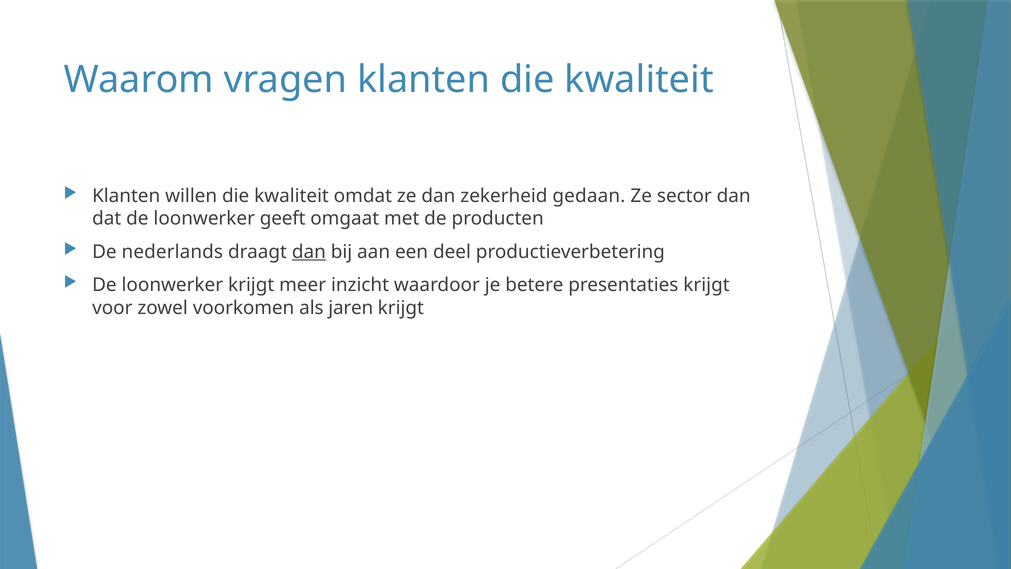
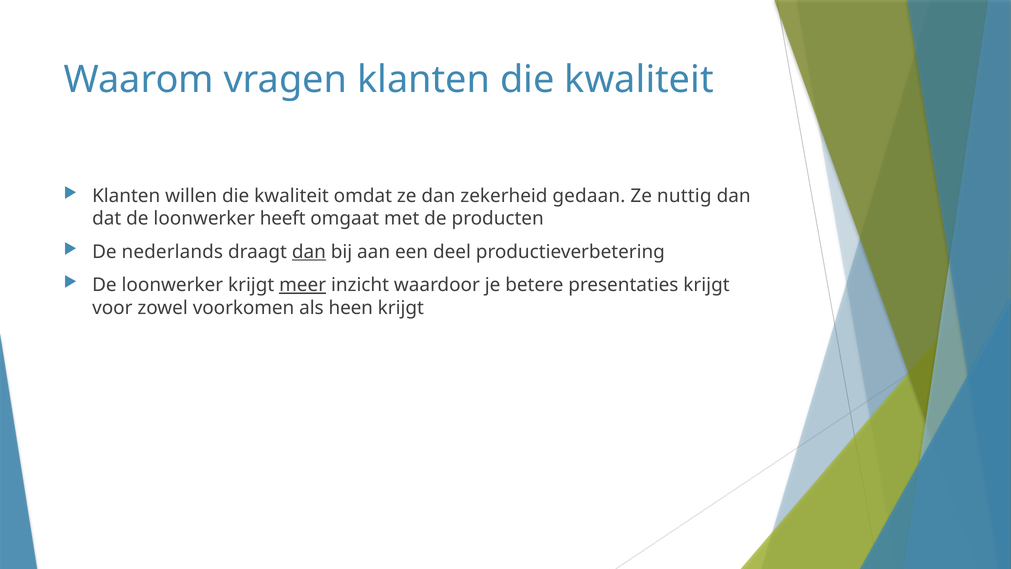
sector: sector -> nuttig (684, 196)
geeft: geeft -> heeft (283, 218)
meer underline: none -> present (303, 285)
jaren: jaren -> heen (351, 308)
